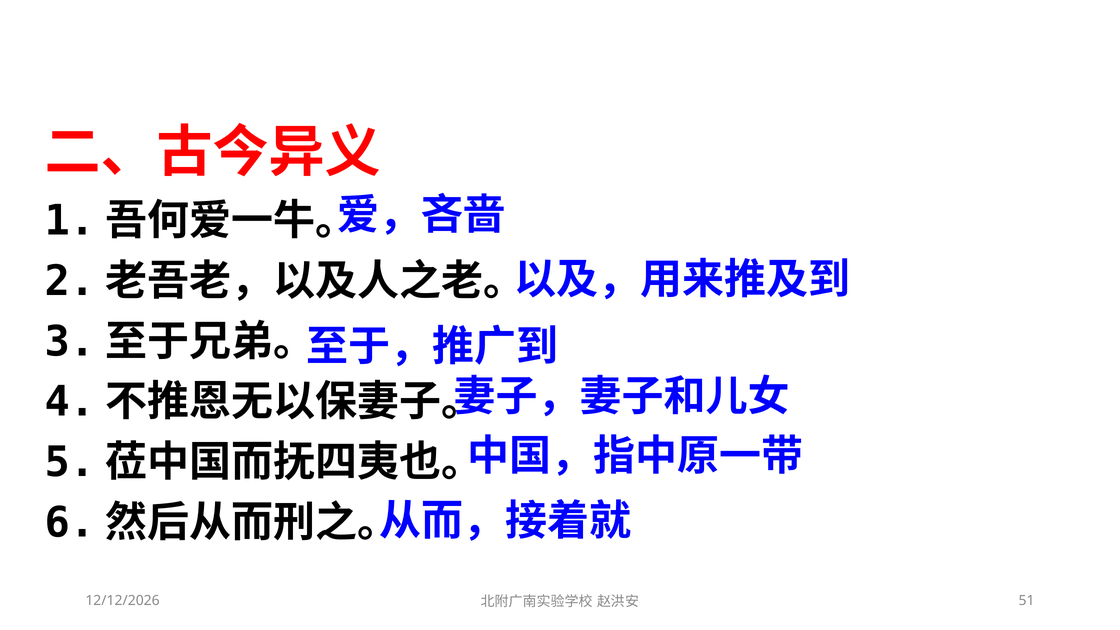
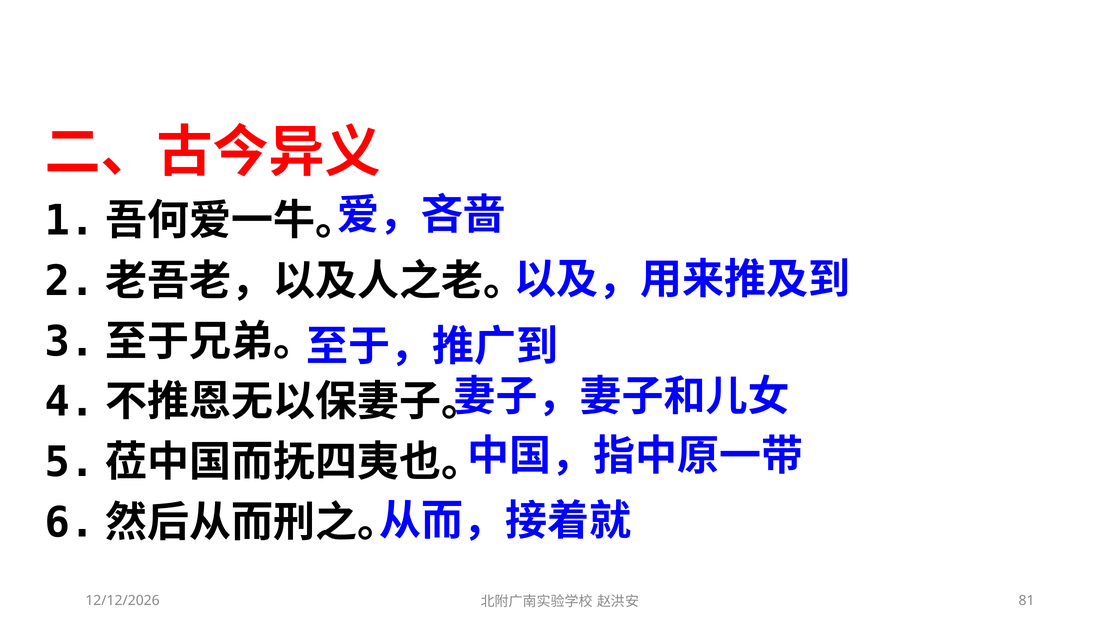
51: 51 -> 81 (1027, 601)
